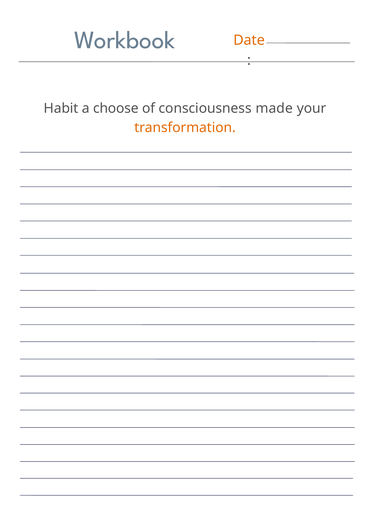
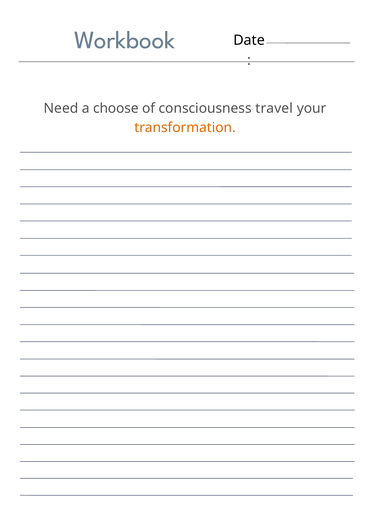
Date colour: orange -> black (249, 40)
Habit: Habit -> Need (61, 109)
made: made -> travel (274, 109)
